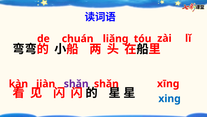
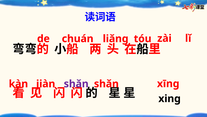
xing colour: blue -> black (170, 98)
